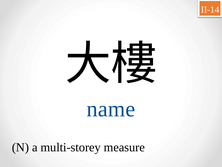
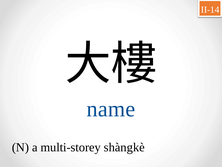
measure: measure -> shàngkè (124, 147)
